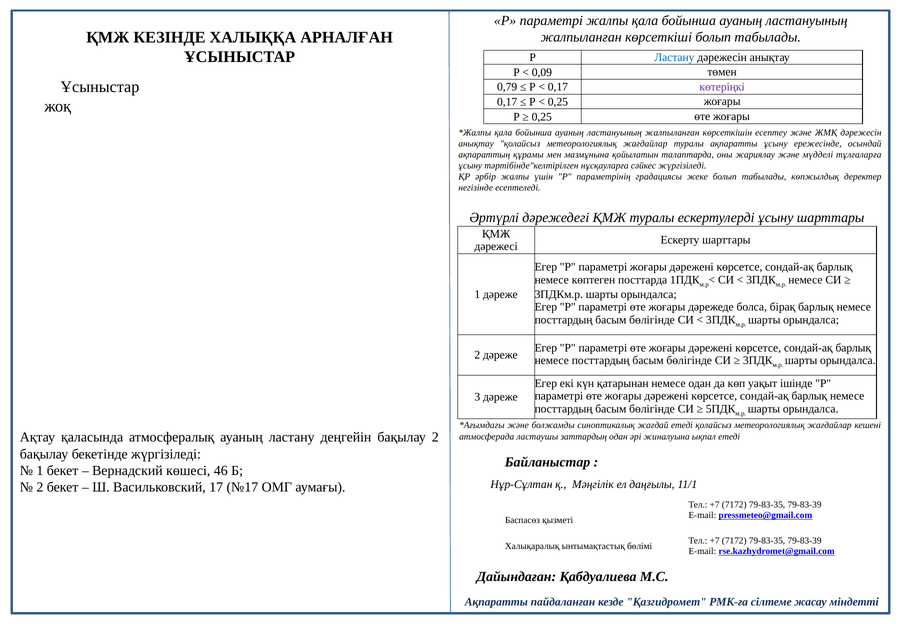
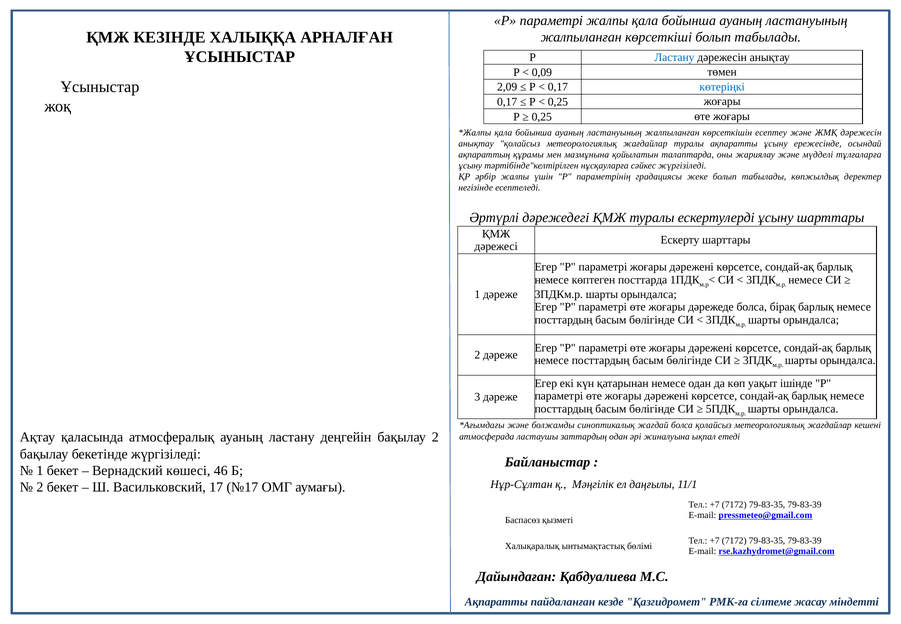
0,79: 0,79 -> 2,09 (507, 87)
көтеріңкі colour: purple -> blue (722, 87)
жағдай етеді: етеді -> болса (682, 425)
